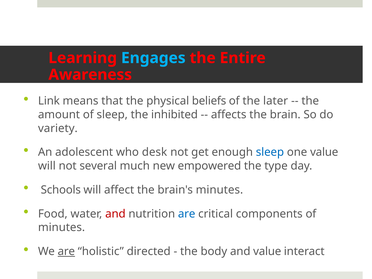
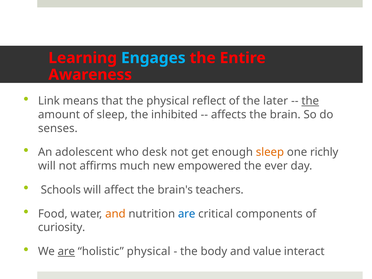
beliefs: beliefs -> reflect (209, 101)
the underline: none -> present (310, 101)
variety: variety -> senses (58, 128)
sleep colour: blue -> orange (270, 152)
one value: value -> richly (324, 152)
several: several -> affirms (98, 166)
type: type -> ever (276, 166)
brain's minutes: minutes -> teachers (220, 190)
and colour: red -> orange (115, 214)
minutes: minutes -> curiosity (62, 227)
holistic directed: directed -> physical (149, 251)
